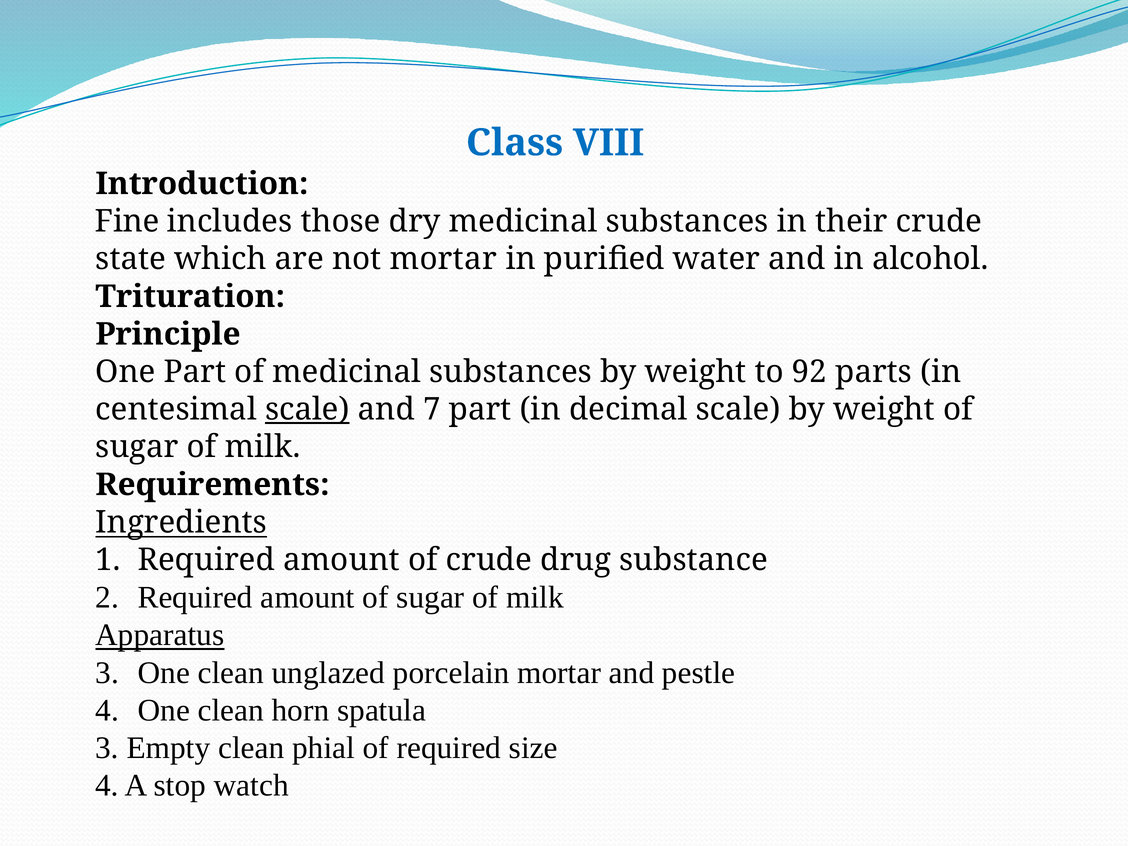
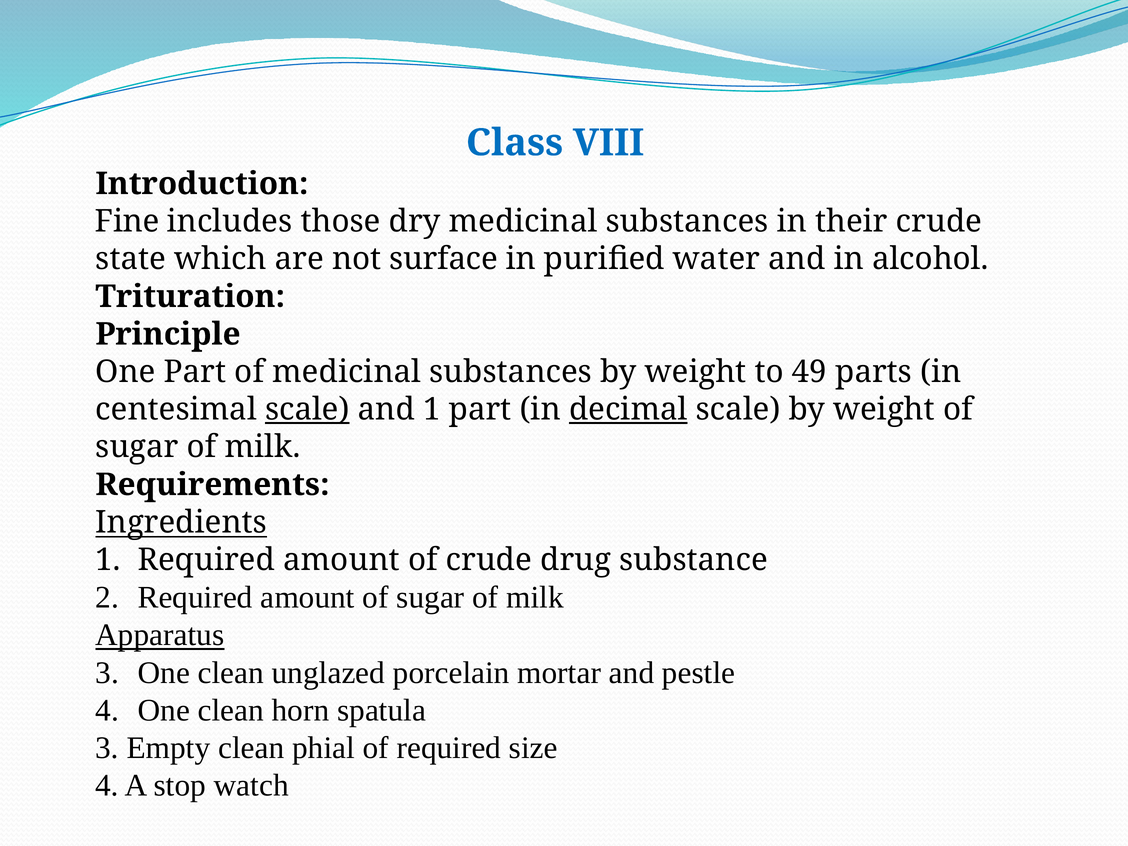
not mortar: mortar -> surface (444, 259)
92: 92 -> 49 (809, 372)
and 7: 7 -> 1 (432, 409)
decimal underline: none -> present (628, 409)
